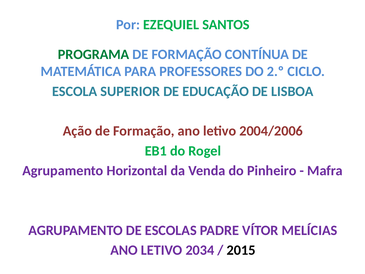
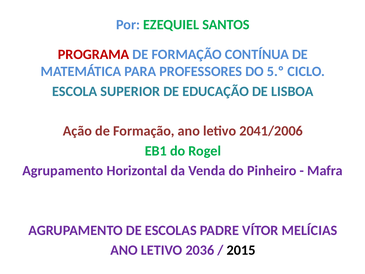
PROGRAMA colour: green -> red (94, 54)
2.º: 2.º -> 5.º (276, 71)
2004/2006: 2004/2006 -> 2041/2006 (271, 131)
2034: 2034 -> 2036 (200, 250)
